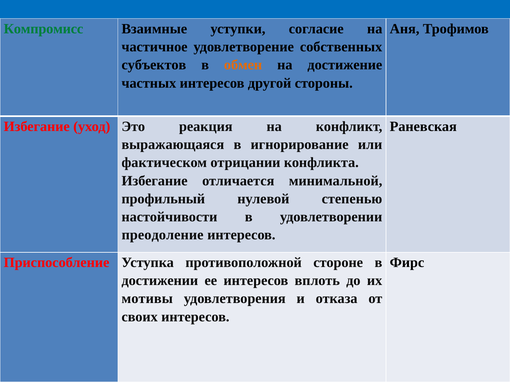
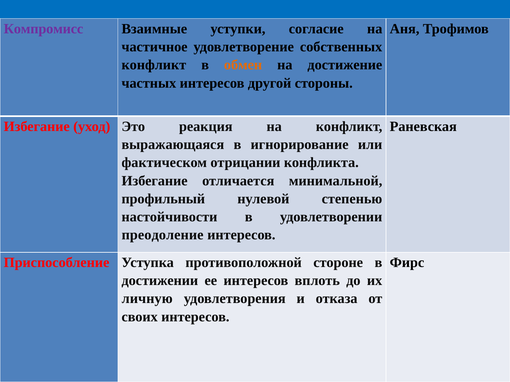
Компромисс colour: green -> purple (43, 29)
субъектов: субъектов -> конфликт (154, 65)
мотивы: мотивы -> личную (147, 299)
